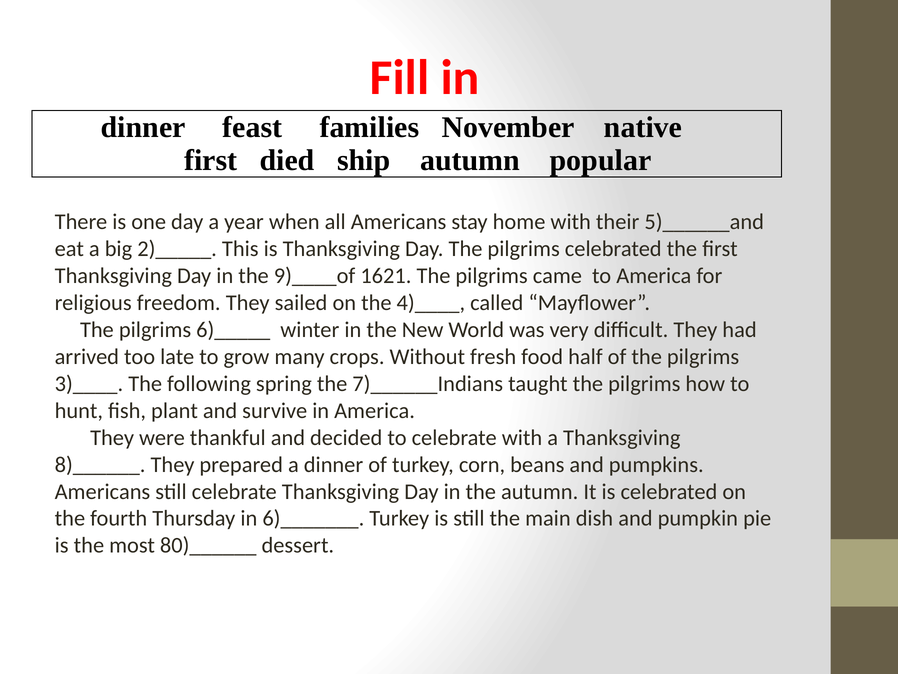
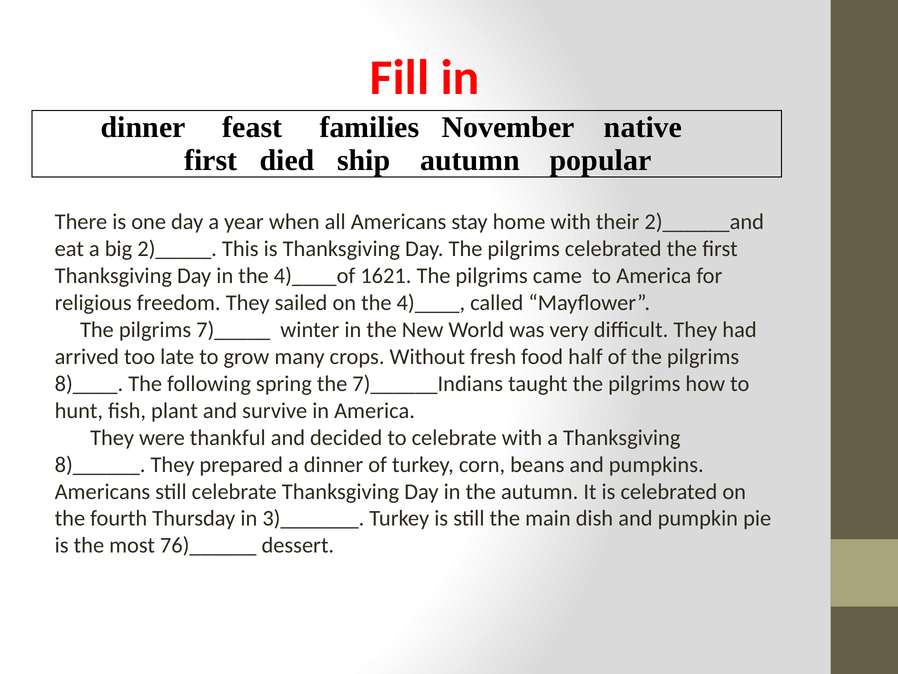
5)______and: 5)______and -> 2)______and (704, 222)
9)____of: 9)____of -> 4)____of (315, 276)
6)_____: 6)_____ -> 7)_____ (233, 330)
3)____: 3)____ -> 8)____ (89, 383)
6)_______: 6)_______ -> 3)_______ (313, 518)
80)______: 80)______ -> 76)______ (208, 545)
